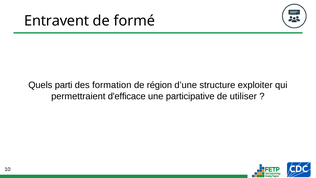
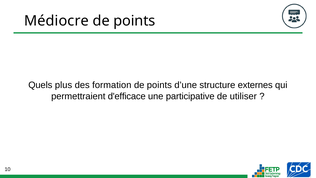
Entravent: Entravent -> Médiocre (56, 21)
formé: formé -> points (134, 21)
parti: parti -> plus (64, 85)
région: région -> points (159, 85)
exploiter: exploiter -> externes (255, 85)
